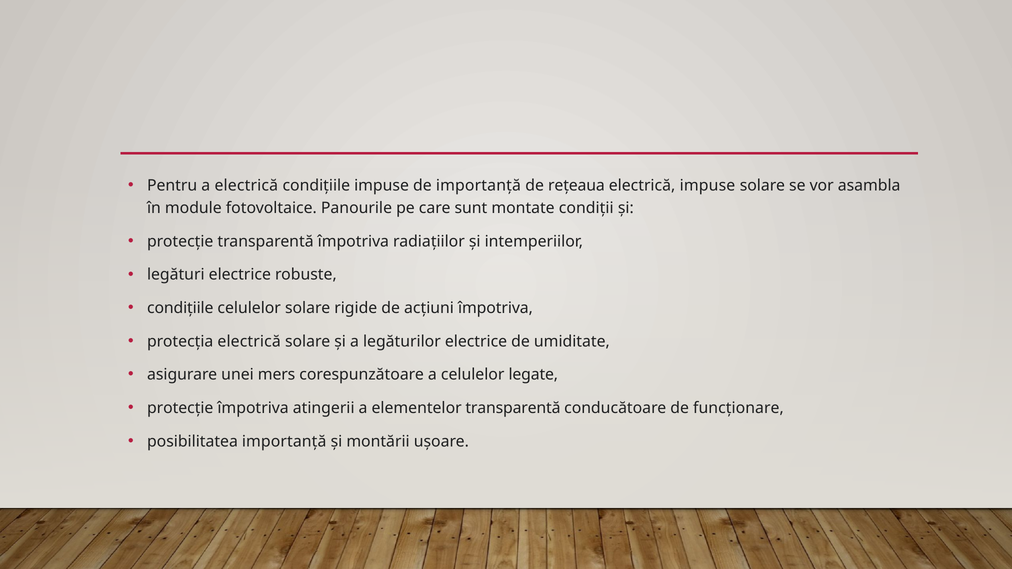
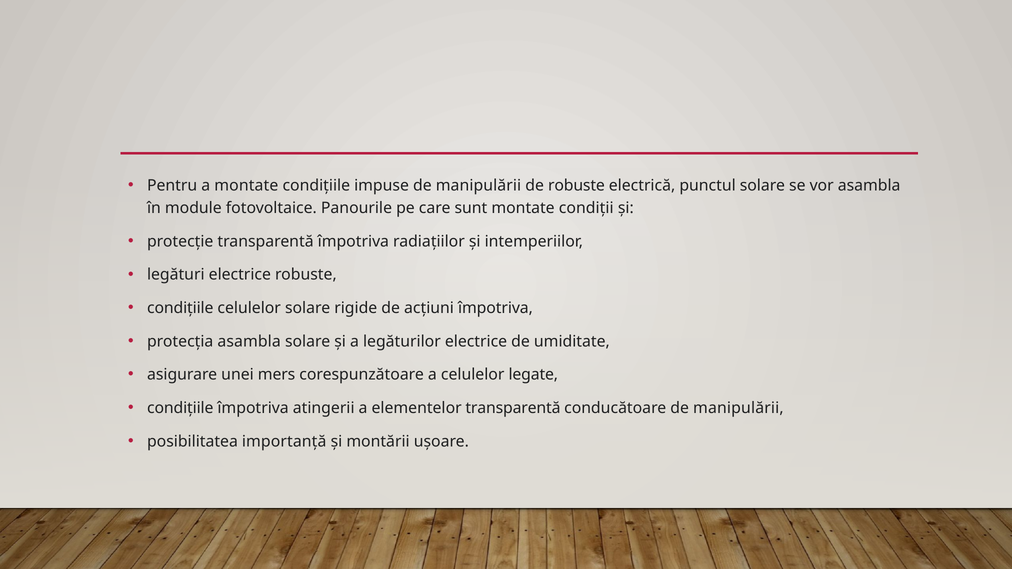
a electrică: electrică -> montate (246, 185)
impuse de importanță: importanță -> manipulării (478, 185)
de rețeaua: rețeaua -> robuste (576, 185)
electrică impuse: impuse -> punctul (708, 185)
protecția electrică: electrică -> asambla (249, 342)
protecție: protecție -> condițiile (180, 408)
conducătoare de funcționare: funcționare -> manipulării (738, 408)
